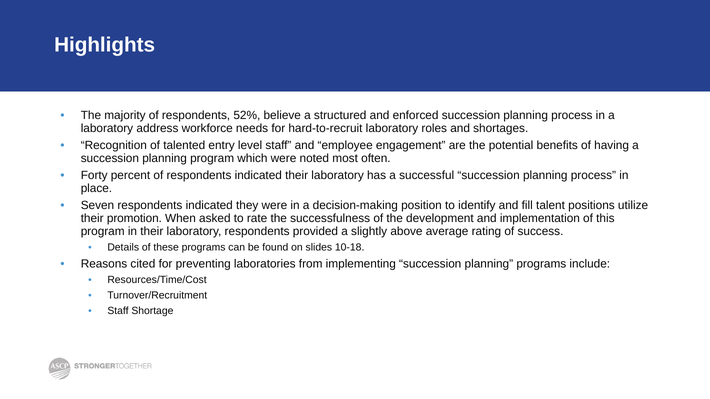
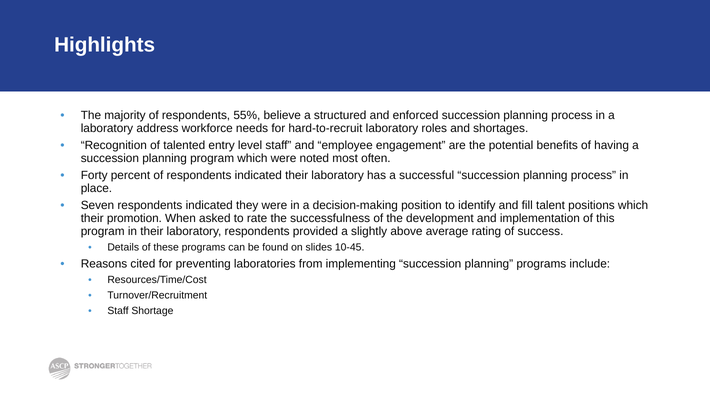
52%: 52% -> 55% (247, 116)
positions utilize: utilize -> which (633, 206)
10-18: 10-18 -> 10-45 (350, 248)
